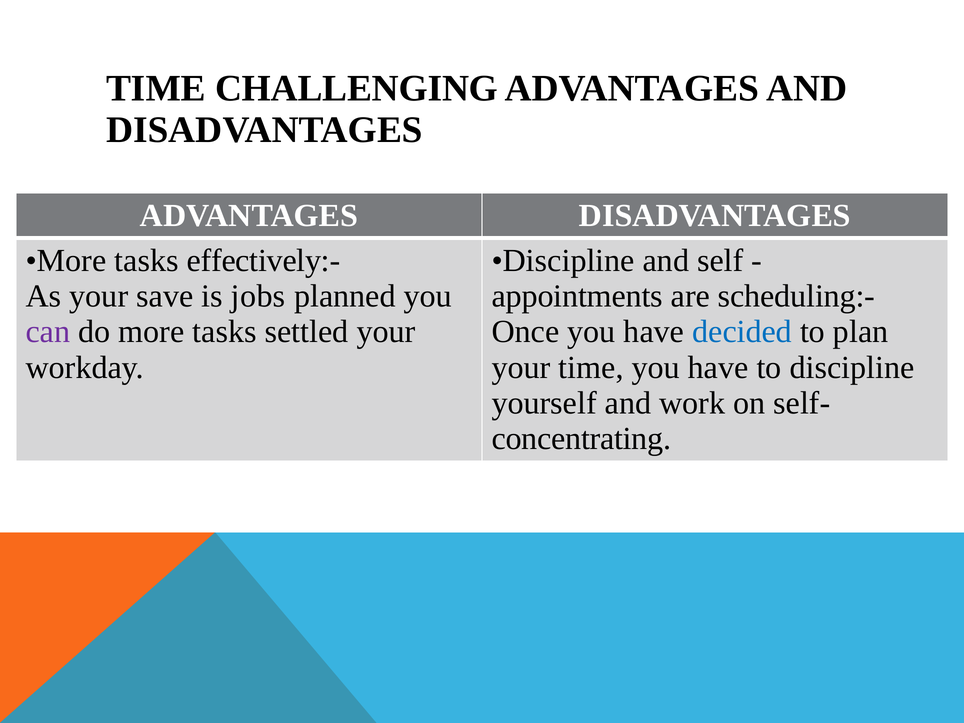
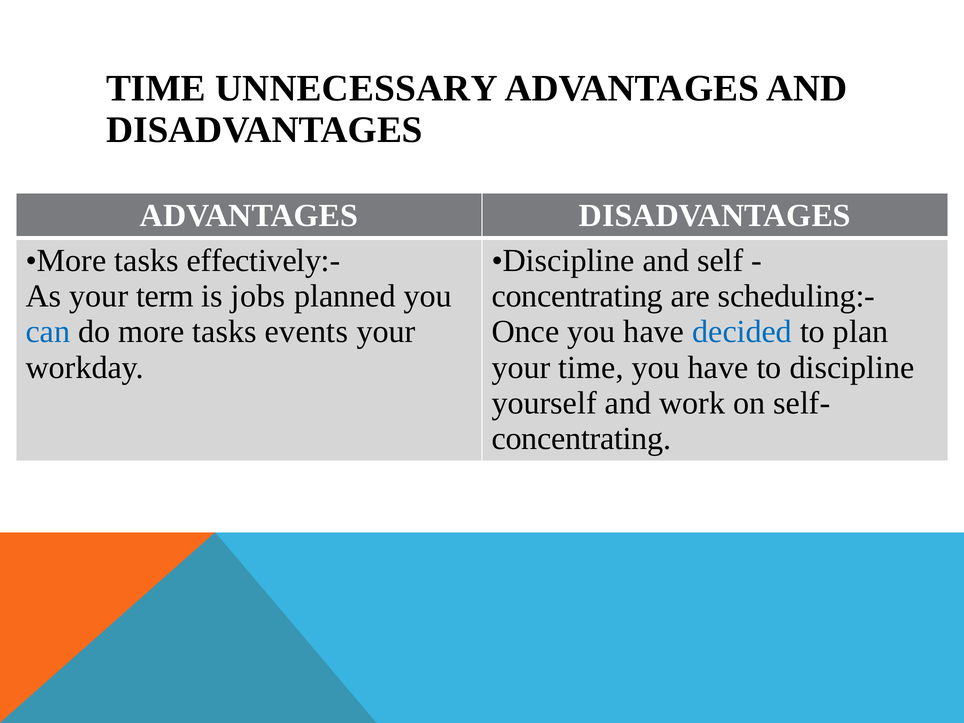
CHALLENGING: CHALLENGING -> UNNECESSARY (356, 89)
save: save -> term (165, 296)
appointments: appointments -> concentrating (577, 296)
can colour: purple -> blue (48, 332)
settled: settled -> events (306, 332)
